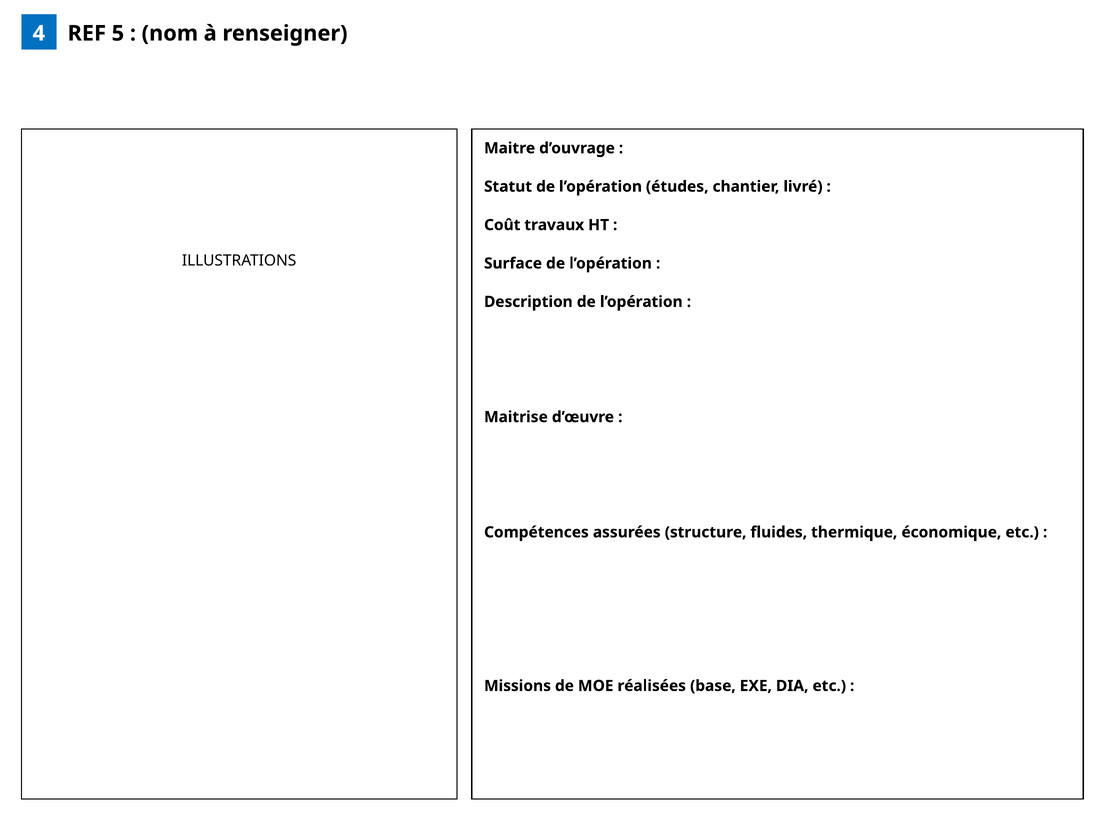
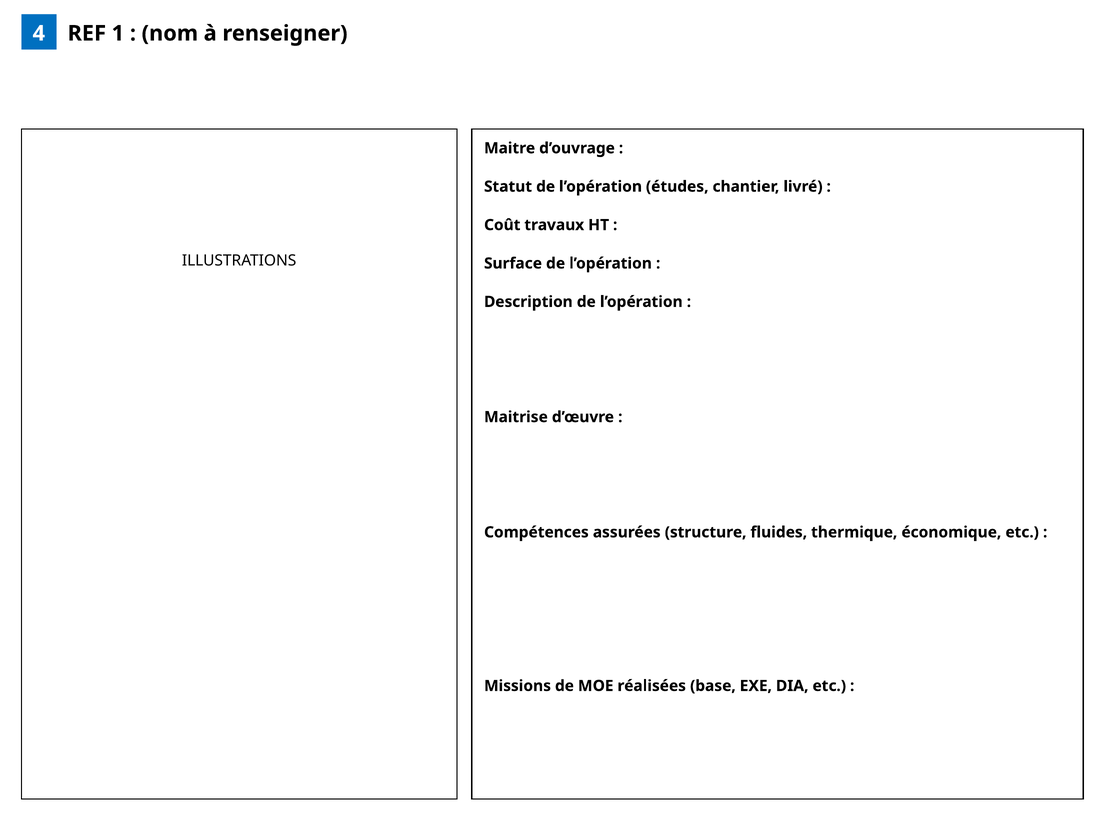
5: 5 -> 1 (118, 33)
